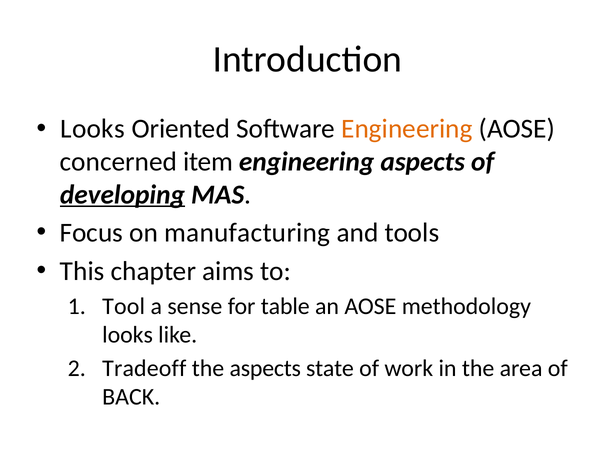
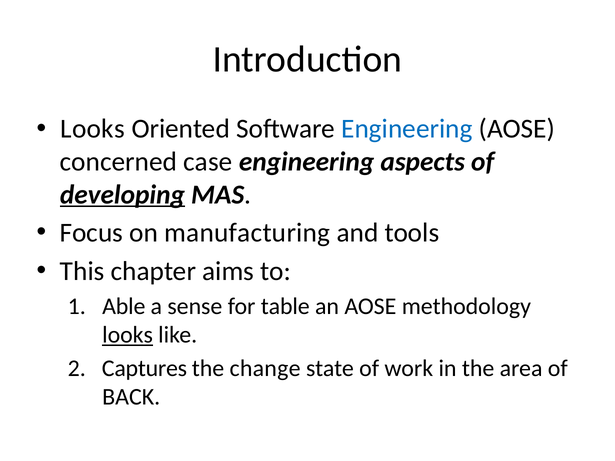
Engineering colour: orange -> blue (407, 129)
item: item -> case (208, 162)
Tool: Tool -> Able (124, 307)
looks underline: none -> present (128, 335)
Tradeoff: Tradeoff -> Captures (144, 369)
the aspects: aspects -> change (265, 369)
